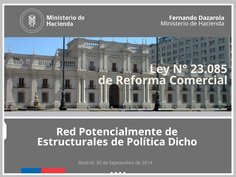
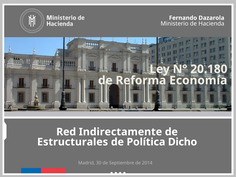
23.085: 23.085 -> 20.180 (209, 69)
Comercial: Comercial -> Economía (198, 80)
Potencialmente: Potencialmente -> Indirectamente (120, 132)
